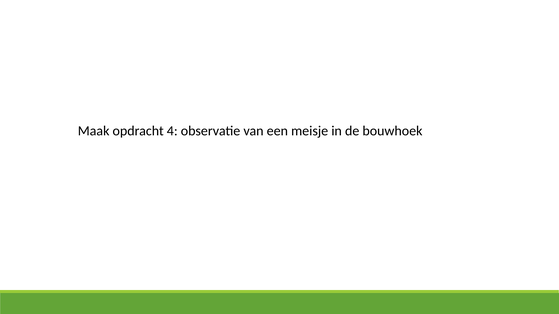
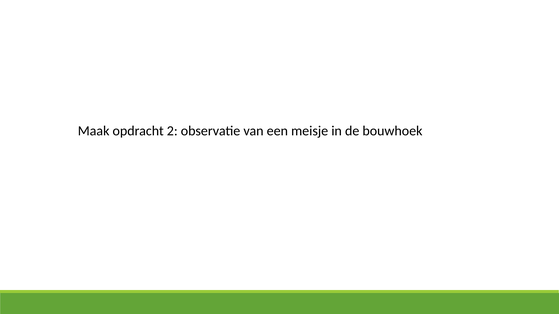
4: 4 -> 2 (172, 131)
